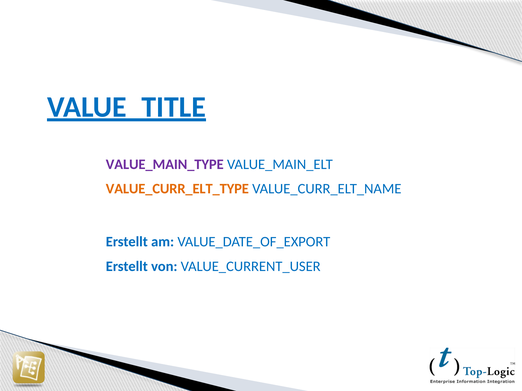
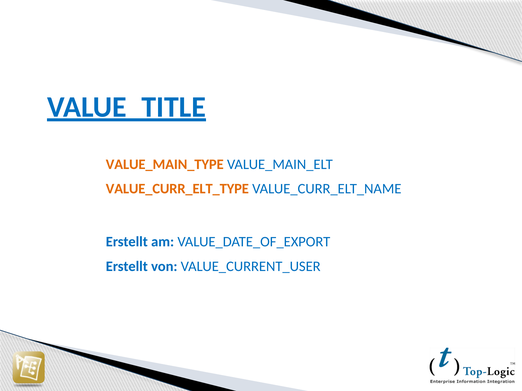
VALUE_MAIN_TYPE colour: purple -> orange (165, 165)
